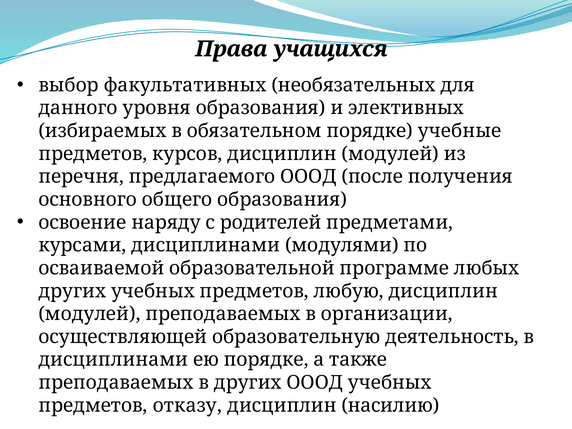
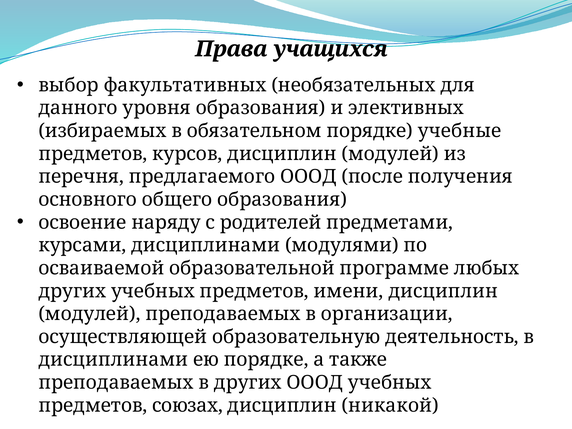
любую: любую -> имени (349, 291)
отказу: отказу -> союзах (187, 405)
насилию: насилию -> никакой (390, 405)
